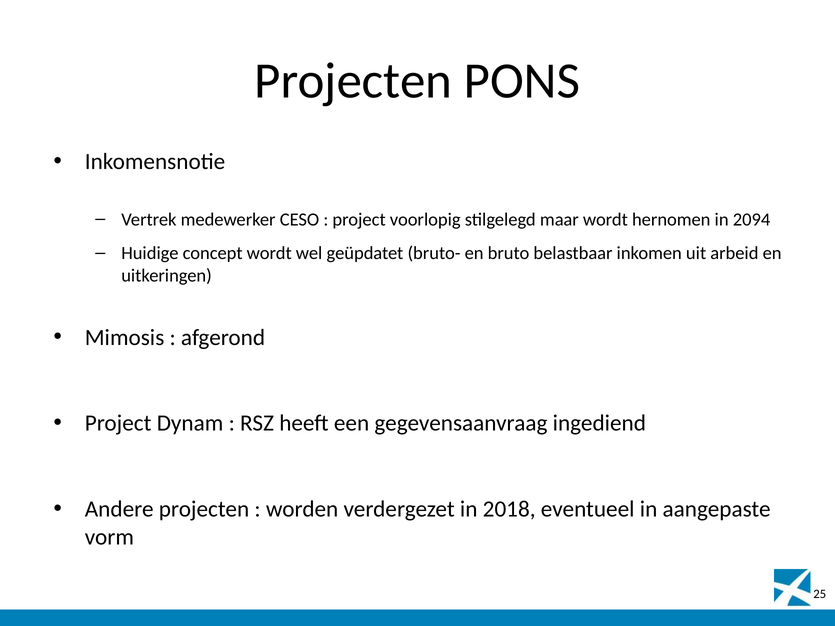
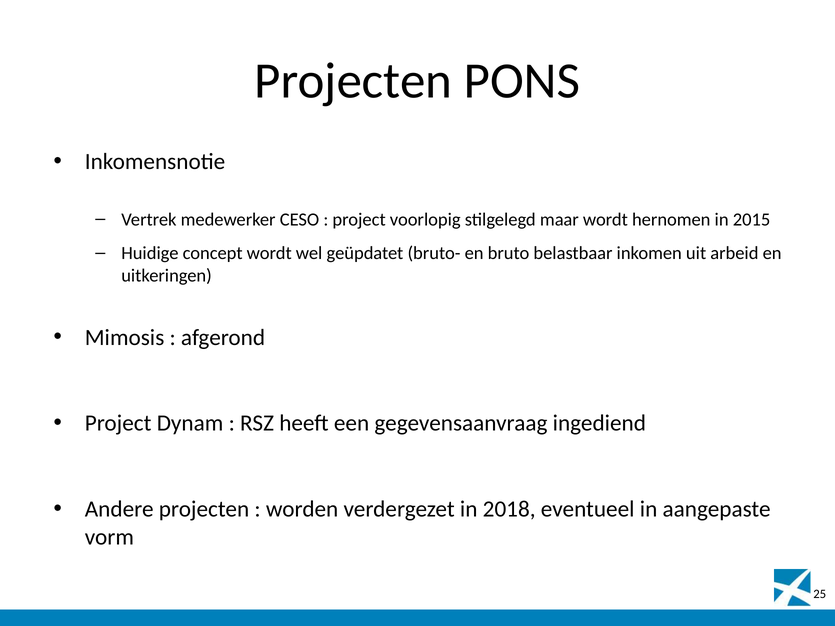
2094: 2094 -> 2015 (752, 220)
